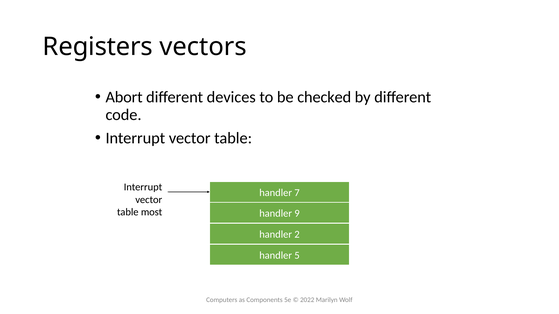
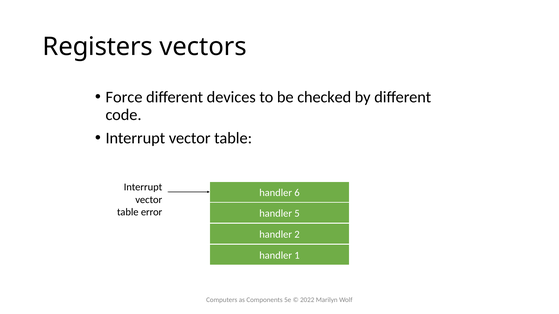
Abort: Abort -> Force (124, 97)
7: 7 -> 6 (297, 193)
most: most -> error (152, 212)
9: 9 -> 5 (297, 214)
5: 5 -> 1 (297, 256)
